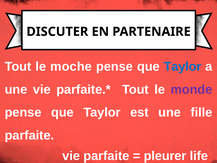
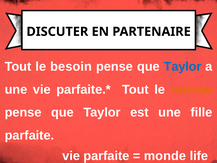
moche: moche -> besoin (71, 66)
monde colour: purple -> orange (191, 89)
pleurer: pleurer -> monde (165, 156)
